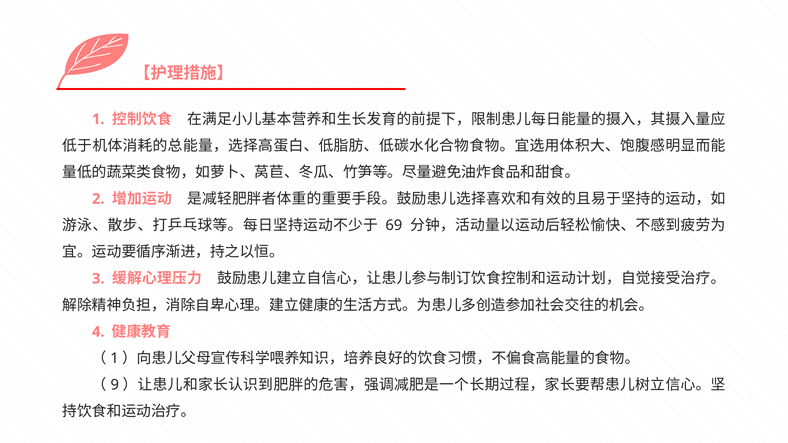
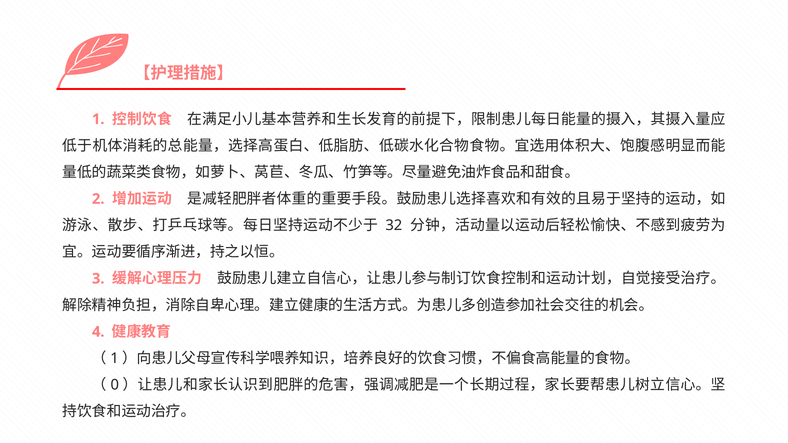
69: 69 -> 32 (394, 226)
9: 9 -> 0 (115, 385)
